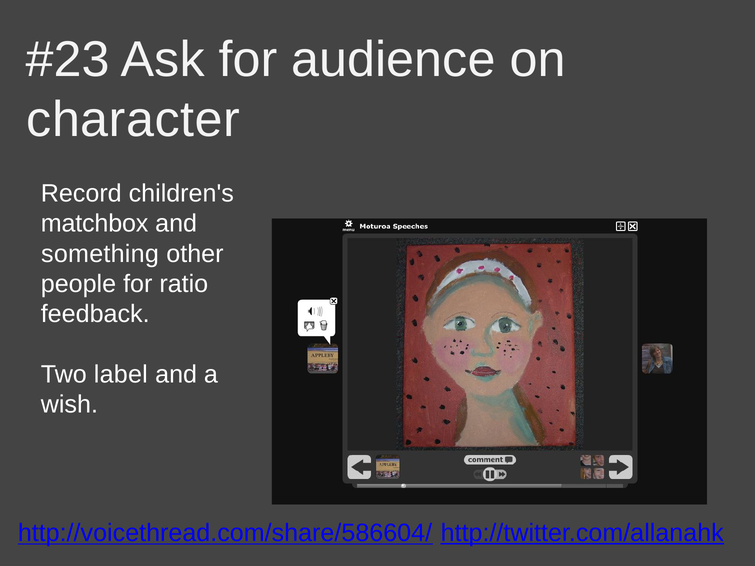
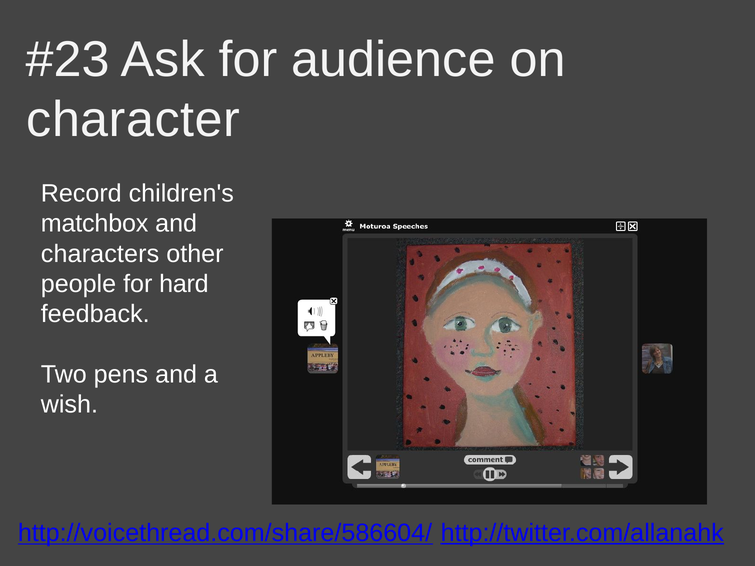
something: something -> characters (100, 254)
ratio: ratio -> hard (184, 284)
label: label -> pens (121, 375)
